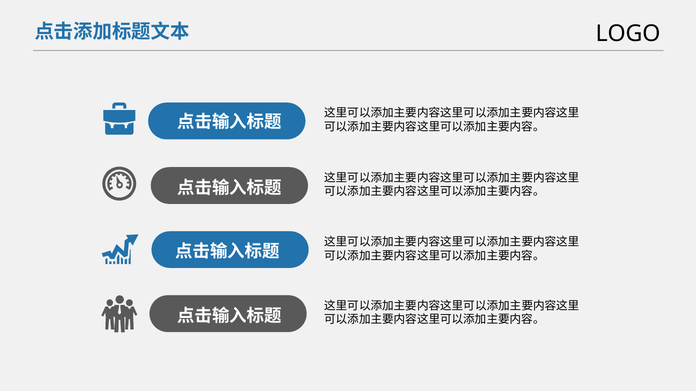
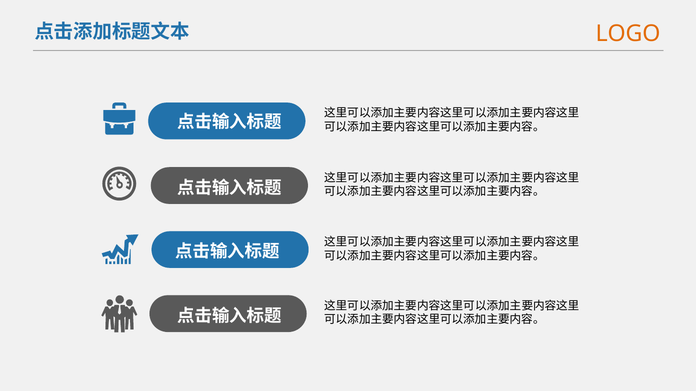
LOGO colour: black -> orange (628, 34)
